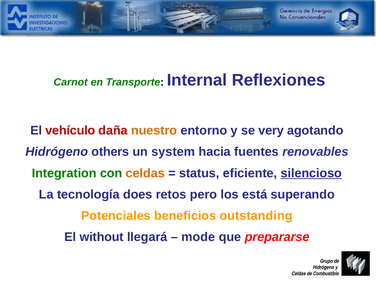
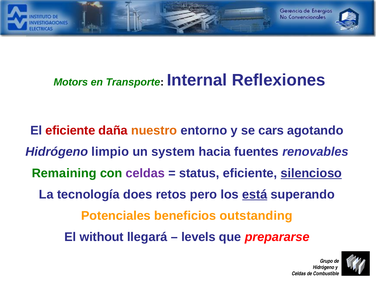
Carnot: Carnot -> Motors (71, 82)
El vehículo: vehículo -> eficiente (70, 131)
very: very -> cars (271, 131)
others: others -> limpio (110, 152)
Integration: Integration -> Remaining (64, 173)
celdas colour: orange -> purple (145, 173)
está underline: none -> present (255, 194)
mode: mode -> levels (198, 237)
